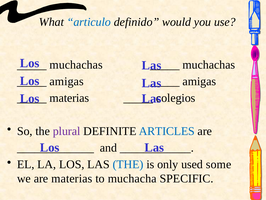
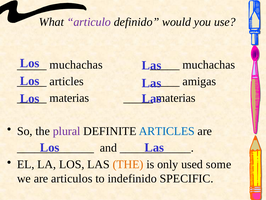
articulo colour: blue -> purple (89, 22)
amigas: amigas -> articles (67, 81)
colegios: colegios -> materias (176, 98)
THE colour: blue -> orange (128, 164)
are materias: materias -> articulos (72, 178)
muchacha: muchacha -> indefinido (132, 178)
